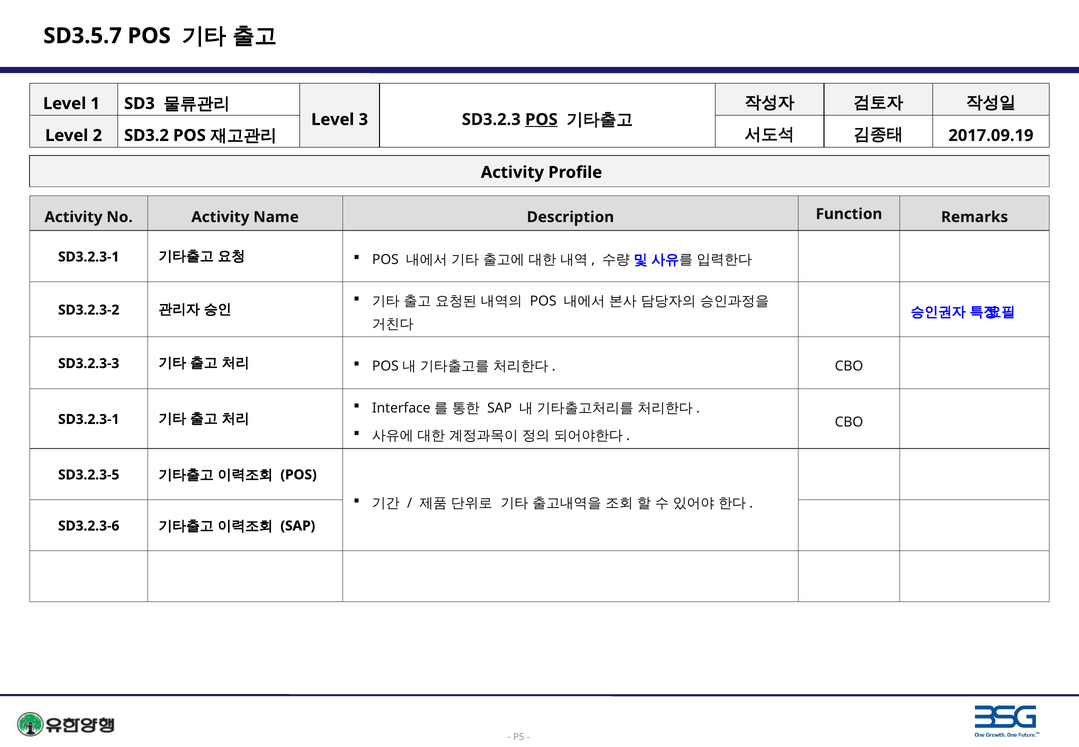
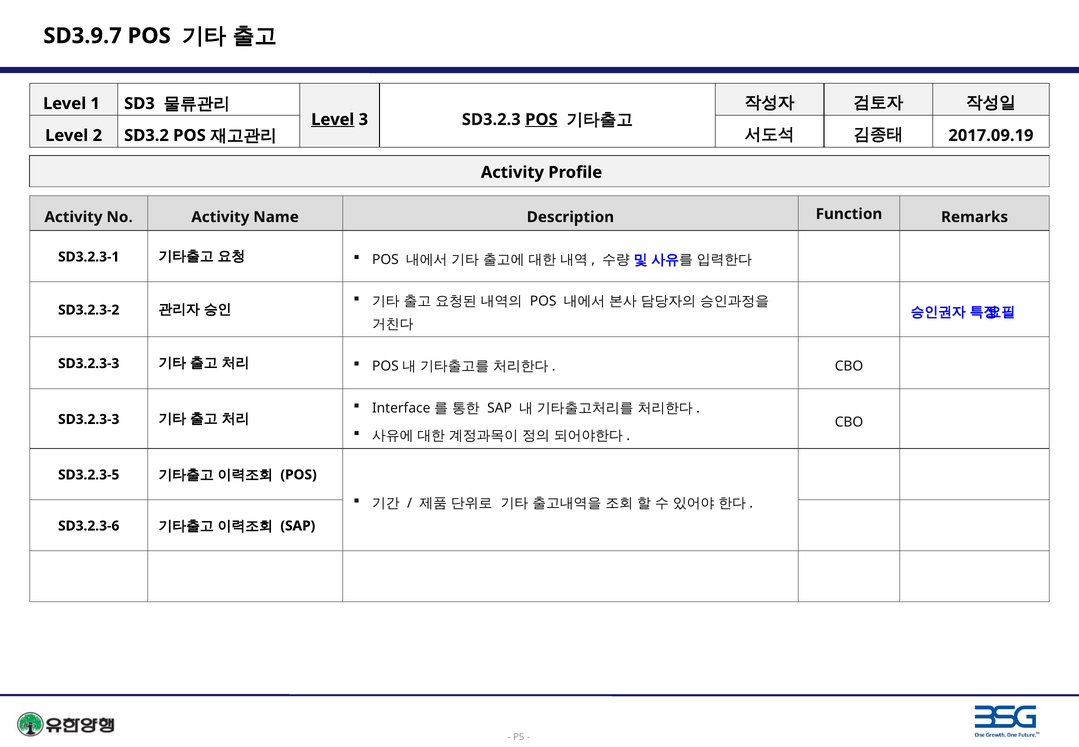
SD3.5.7: SD3.5.7 -> SD3.9.7 (83, 36)
Level underline: none -> present (333, 120)
SD3.2.3-1: SD3.2.3-1 -> SD3.2.3-3 (89, 419)
